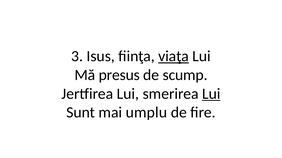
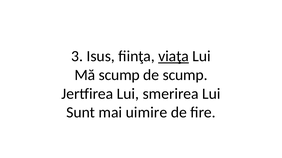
Mă presus: presus -> scump (119, 75)
Lui underline: present -> none (211, 94)
umplu: umplu -> uimire (146, 113)
